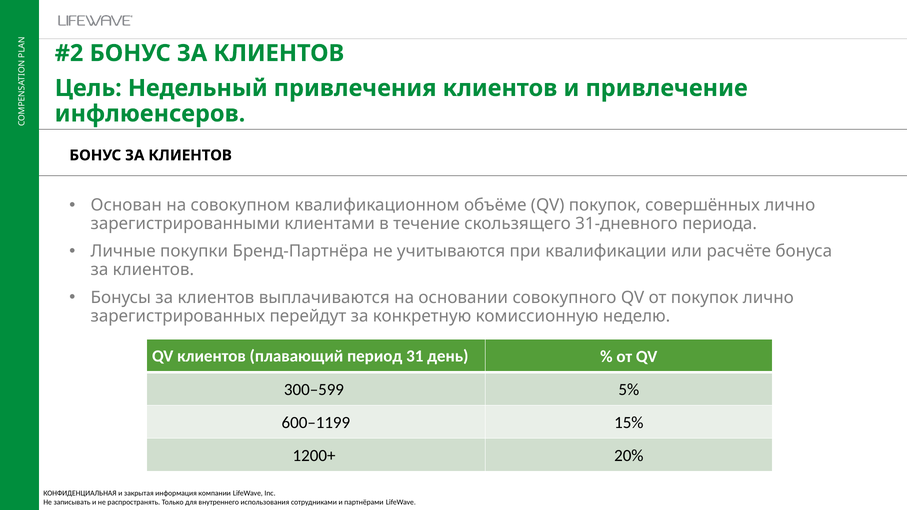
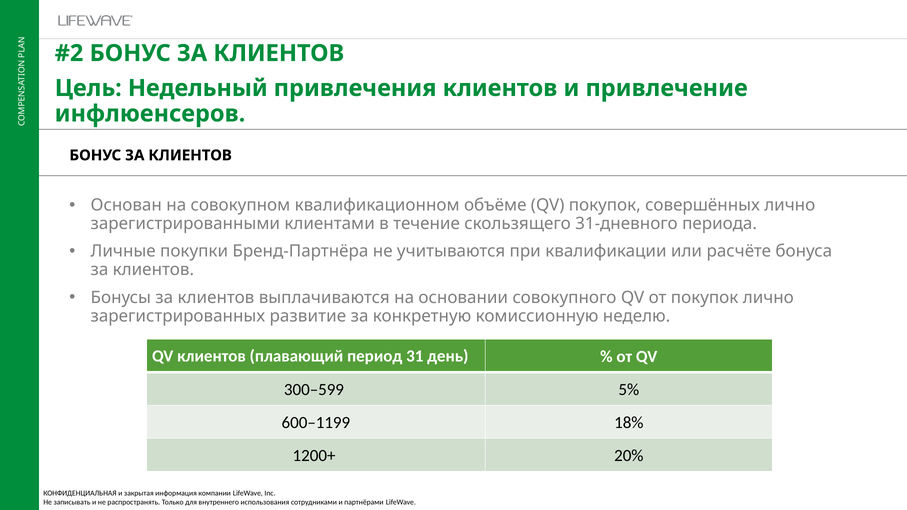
перейдут: перейдут -> развитие (308, 316)
15%: 15% -> 18% (629, 423)
